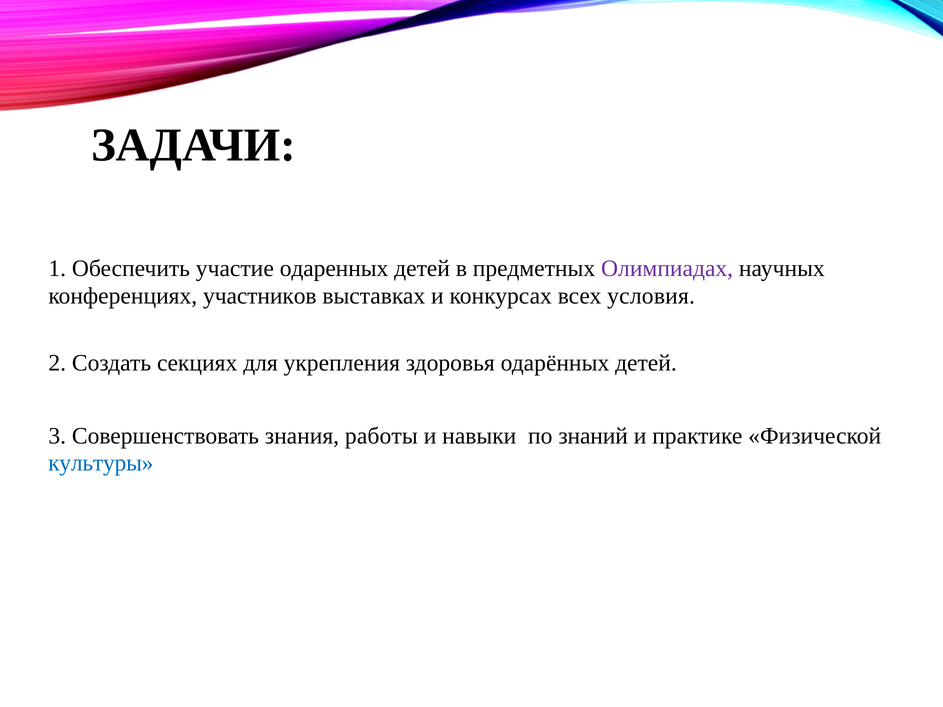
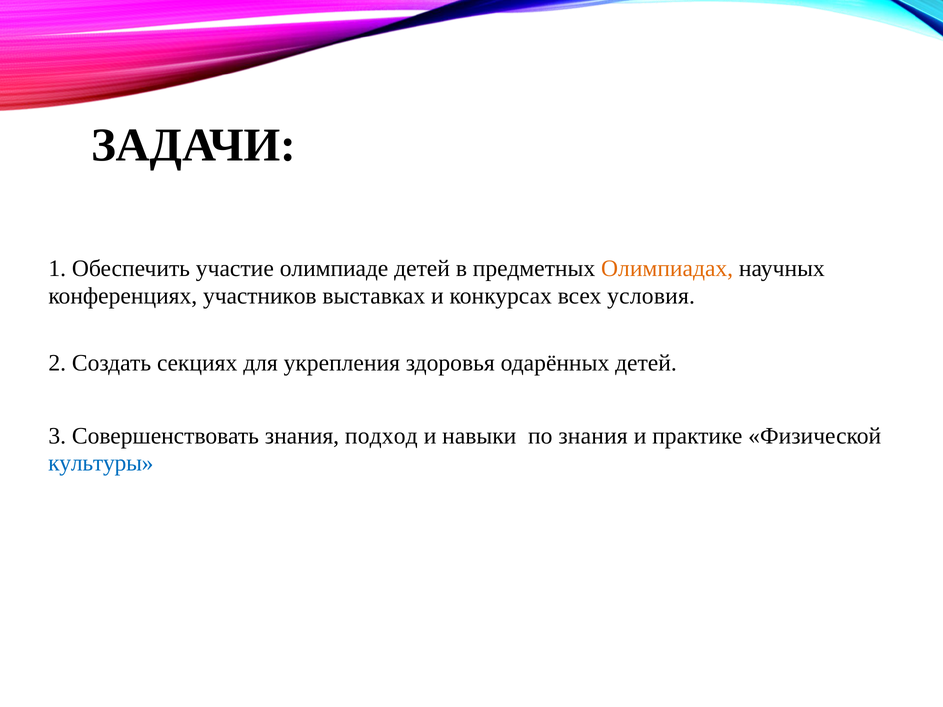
одаренных: одаренных -> олимпиаде (334, 269)
Олимпиадах colour: purple -> orange (667, 269)
работы: работы -> подход (381, 436)
по знаний: знаний -> знания (593, 436)
